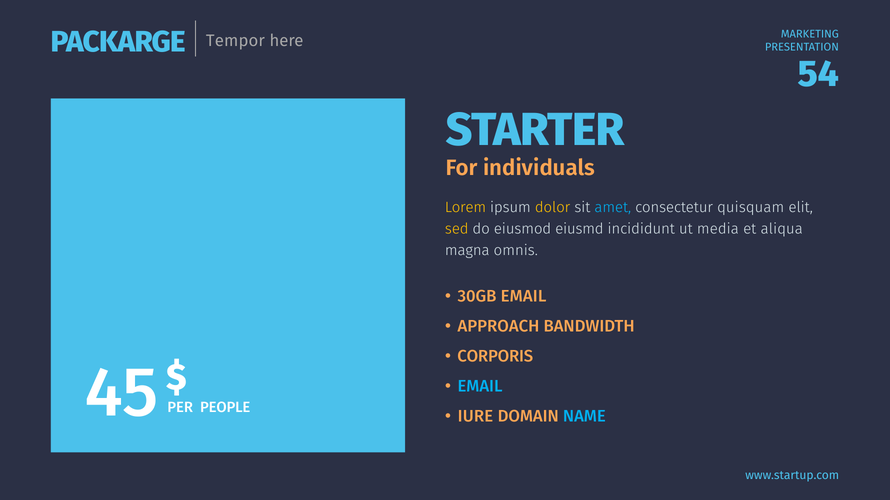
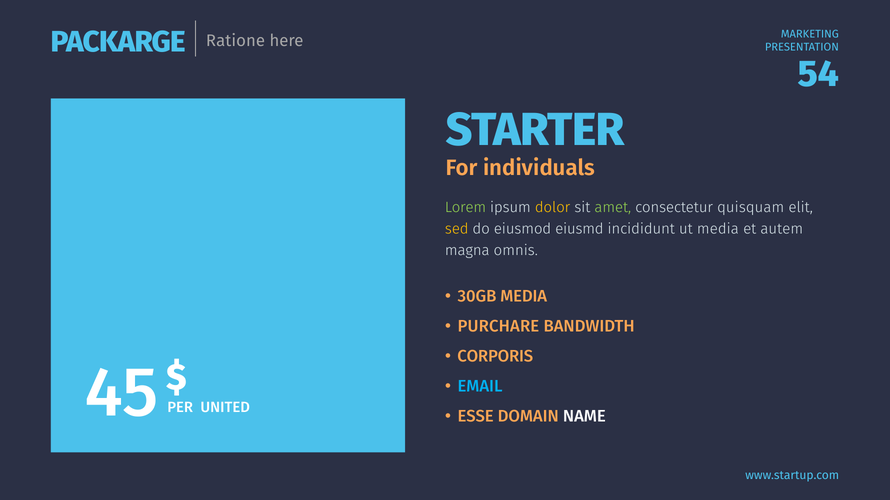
Tempor: Tempor -> Ratione (235, 41)
Lorem colour: yellow -> light green (465, 208)
amet colour: light blue -> light green (613, 208)
aliqua: aliqua -> autem (782, 229)
30GB EMAIL: EMAIL -> MEDIA (524, 297)
APPROACH: APPROACH -> PURCHARE (498, 327)
PEOPLE: PEOPLE -> UNITED (225, 408)
IURE: IURE -> ESSE (476, 417)
NAME colour: light blue -> white (584, 417)
